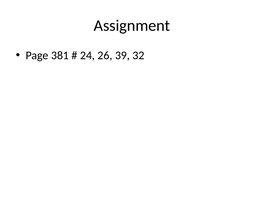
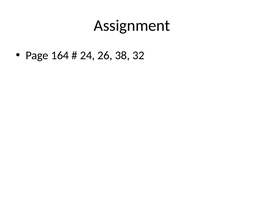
381: 381 -> 164 (60, 55)
39: 39 -> 38 (122, 55)
